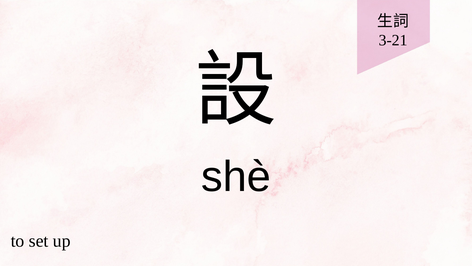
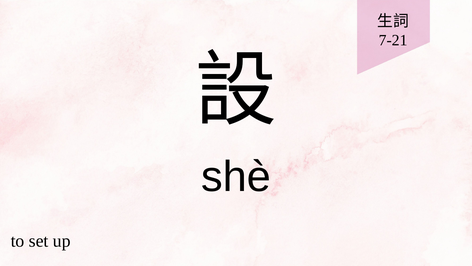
3-21: 3-21 -> 7-21 (393, 40)
